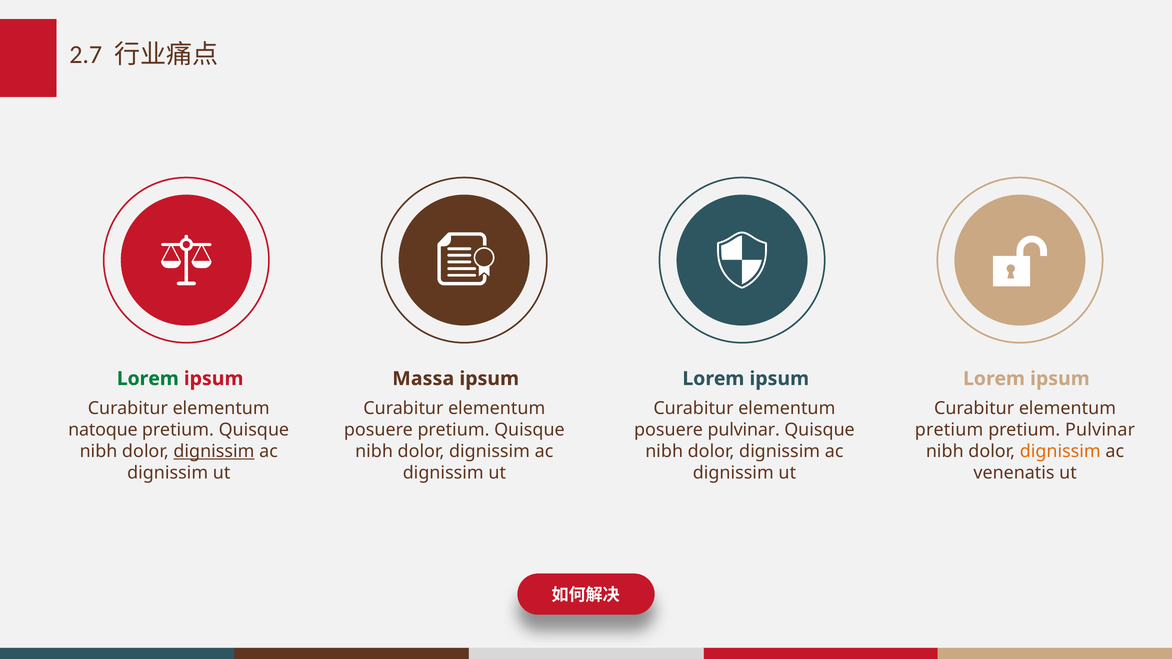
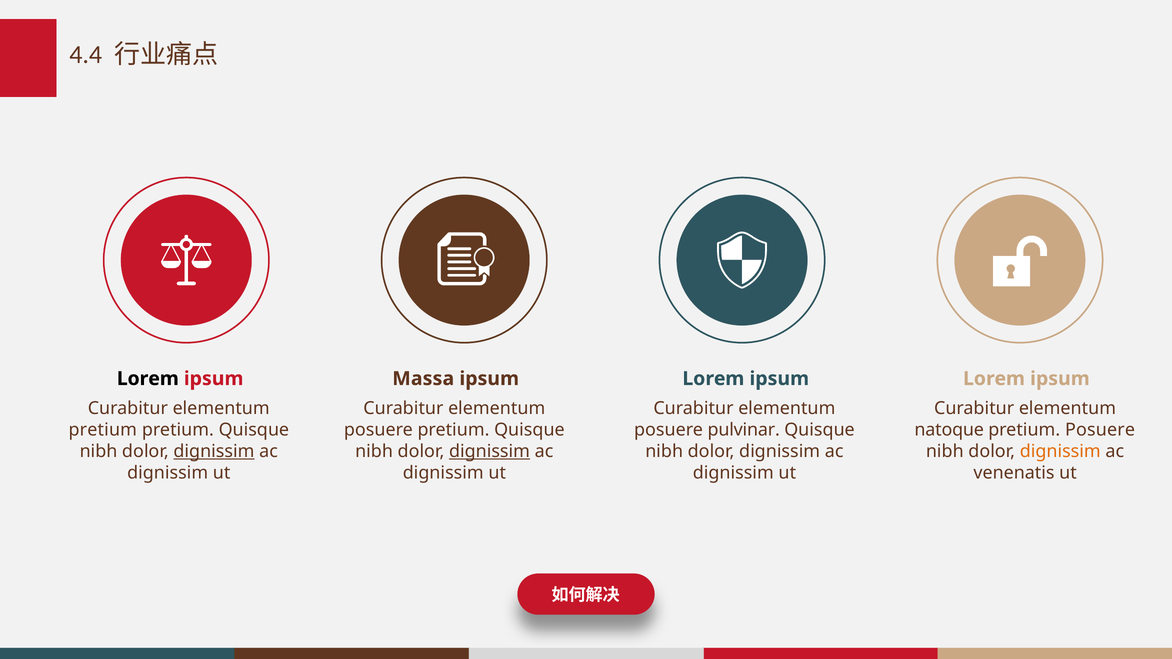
2.7: 2.7 -> 4.4 (86, 55)
Lorem colour: green -> black (148, 379)
natoque: natoque -> pretium (103, 430)
pretium: pretium -> natoque (949, 430)
pretium Pulvinar: Pulvinar -> Posuere (1100, 430)
dignissim underline: none -> present (489, 451)
